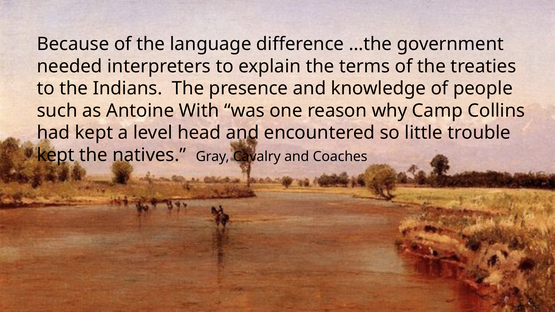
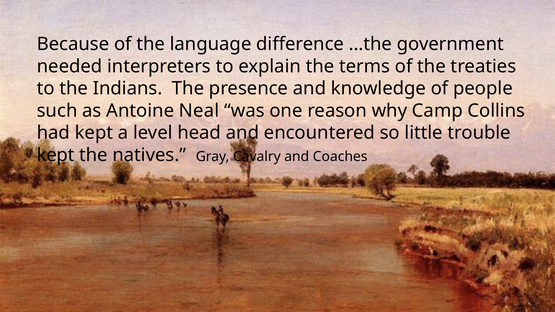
With: With -> Neal (199, 111)
